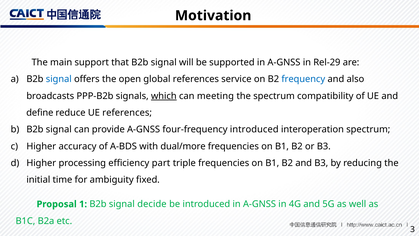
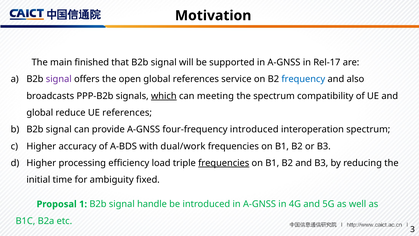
support: support -> finished (92, 62)
Rel-29: Rel-29 -> Rel-17 (327, 62)
signal colour: blue -> purple (59, 79)
define: define -> global (40, 113)
dual/more: dual/more -> dual/work (183, 146)
part: part -> load (161, 163)
frequencies underline: none -> present (224, 163)
decide: decide -> handle (152, 204)
